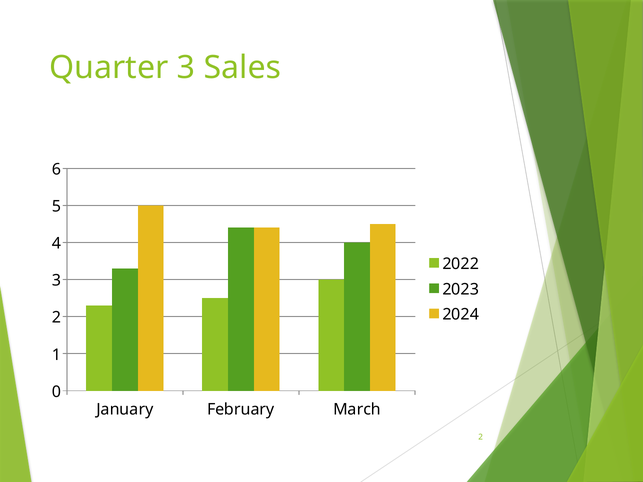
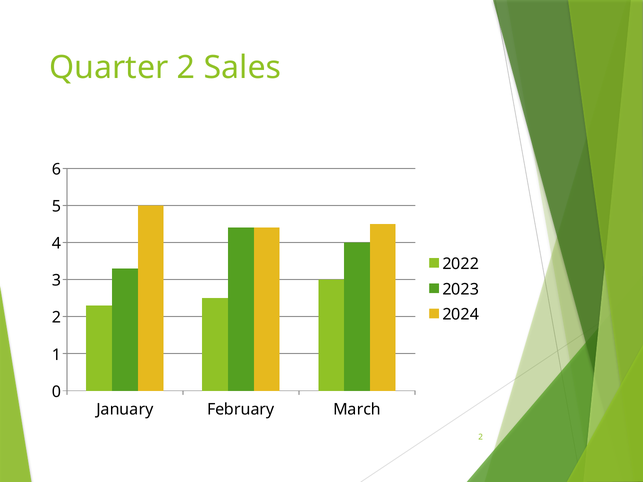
Quarter 3: 3 -> 2 (186, 68)
